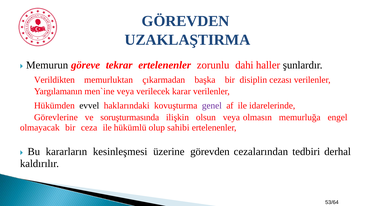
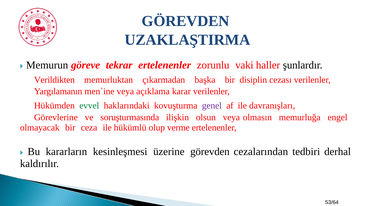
dahi: dahi -> vaki (244, 65)
verilecek: verilecek -> açıklama (153, 91)
evvel colour: black -> green (89, 106)
idarelerinde: idarelerinde -> davranışları (272, 106)
sahibi: sahibi -> verme (178, 128)
